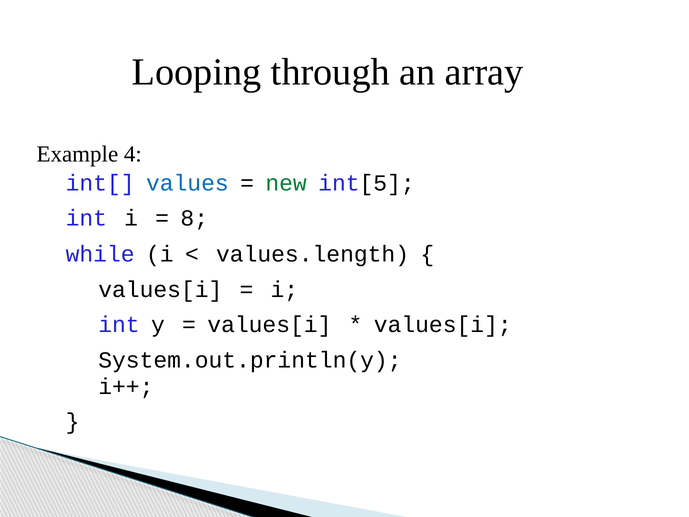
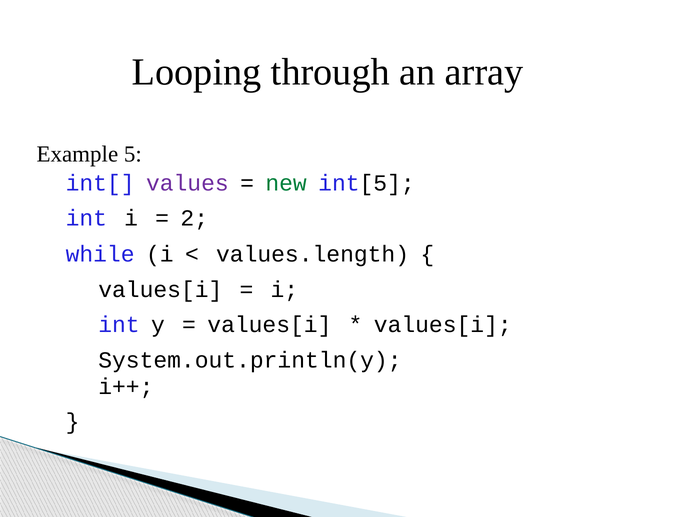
4: 4 -> 5 (133, 154)
values colour: blue -> purple (187, 183)
8: 8 -> 2 (194, 218)
